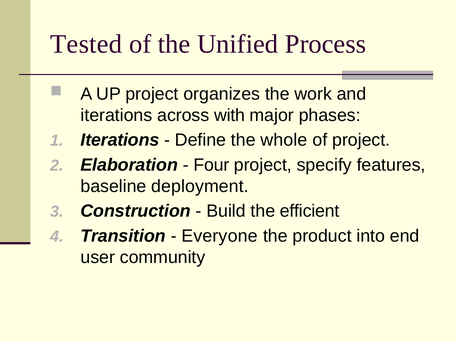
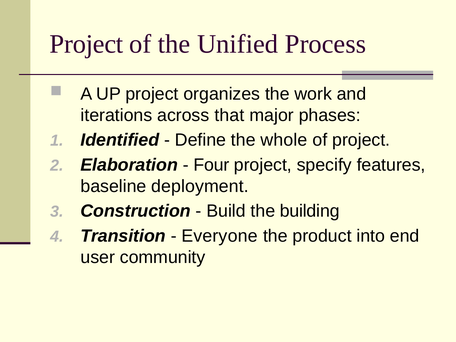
Tested: Tested -> Project (86, 44)
with: with -> that (229, 115)
Iterations: Iterations -> Identified (120, 140)
efficient: efficient -> building (310, 211)
